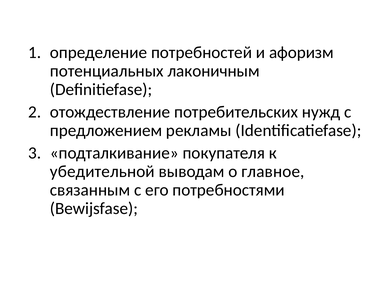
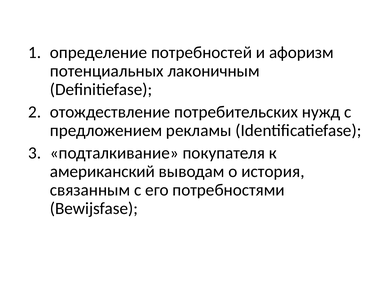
убедительной: убедительной -> американский (102, 172)
главное: главное -> история (273, 172)
